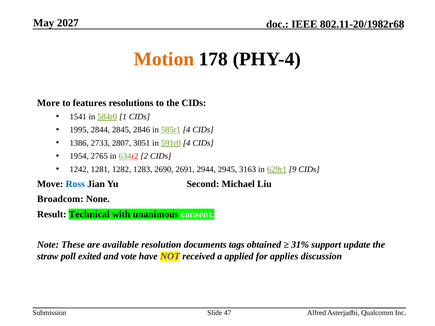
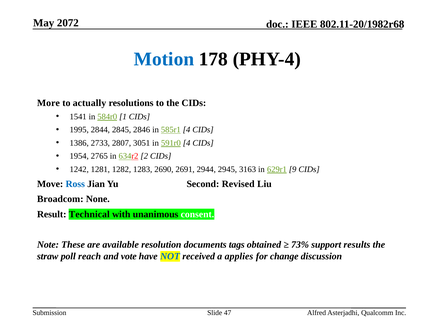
2027: 2027 -> 2072 (68, 23)
Motion colour: orange -> blue (164, 59)
features: features -> actually (89, 103)
Michael: Michael -> Revised (238, 184)
31%: 31% -> 73% (300, 245)
update: update -> results (357, 245)
exited: exited -> reach (90, 256)
NOT colour: purple -> blue (170, 256)
applied: applied -> applies (239, 256)
applies: applies -> change (284, 256)
